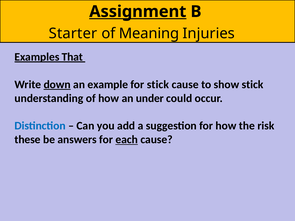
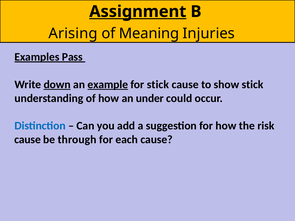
Starter: Starter -> Arising (73, 33)
That: That -> Pass (72, 57)
example underline: none -> present (108, 85)
these: these -> cause (28, 140)
answers: answers -> through (77, 140)
each underline: present -> none (127, 140)
